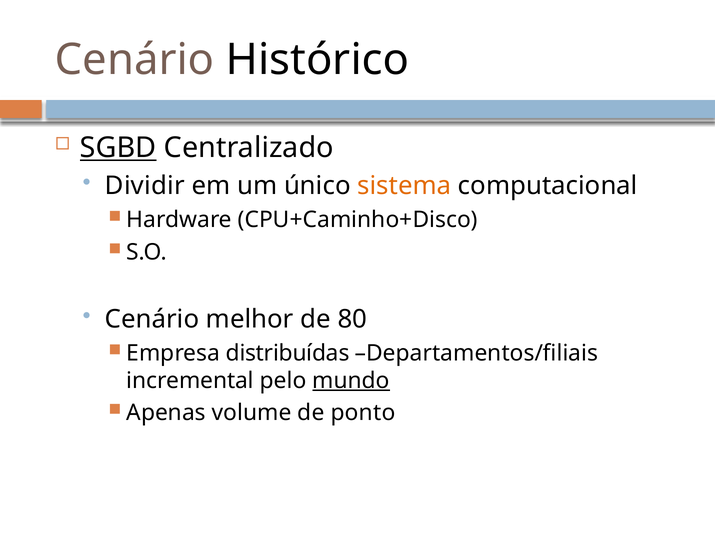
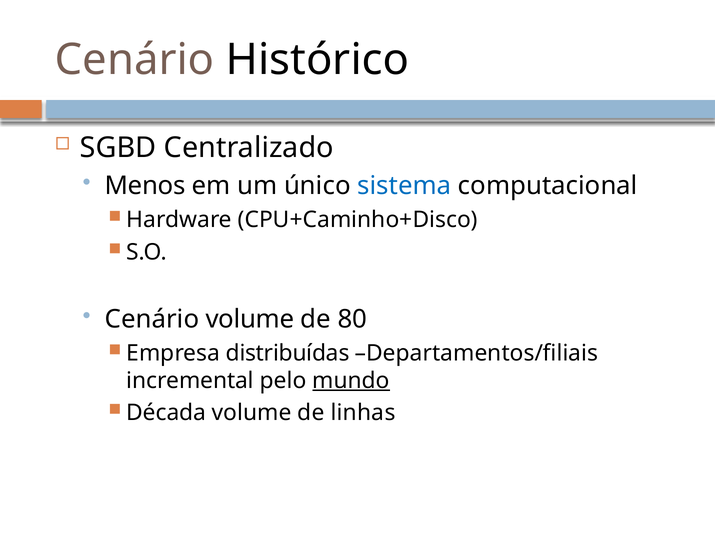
SGBD underline: present -> none (118, 148)
Dividir: Dividir -> Menos (145, 186)
sistema colour: orange -> blue (404, 186)
Cenário melhor: melhor -> volume (250, 319)
Apenas: Apenas -> Década (166, 413)
ponto: ponto -> linhas (363, 413)
